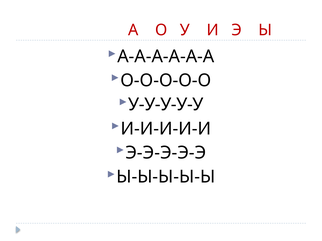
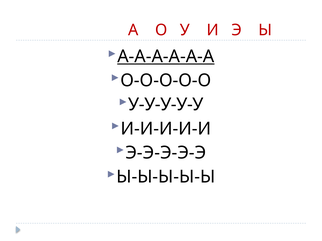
А-А-А-А-А-А underline: none -> present (166, 56)
